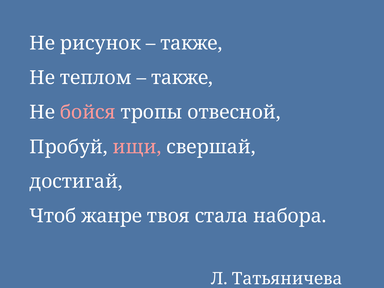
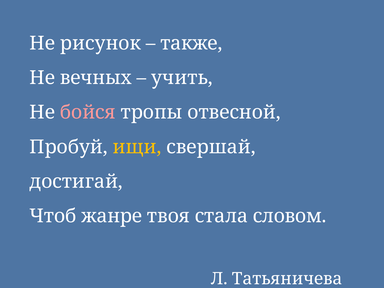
теплом: теплом -> вечных (96, 78)
также: также -> учить (182, 78)
ищи colour: pink -> yellow (137, 147)
набора: набора -> словом (290, 216)
